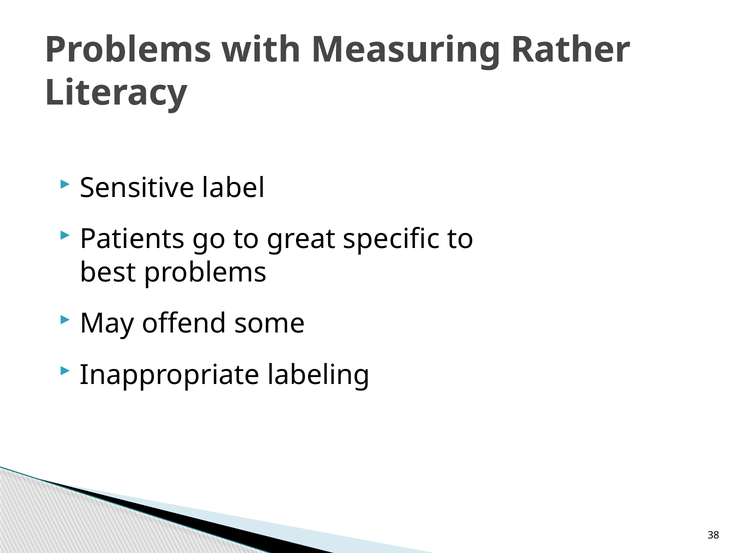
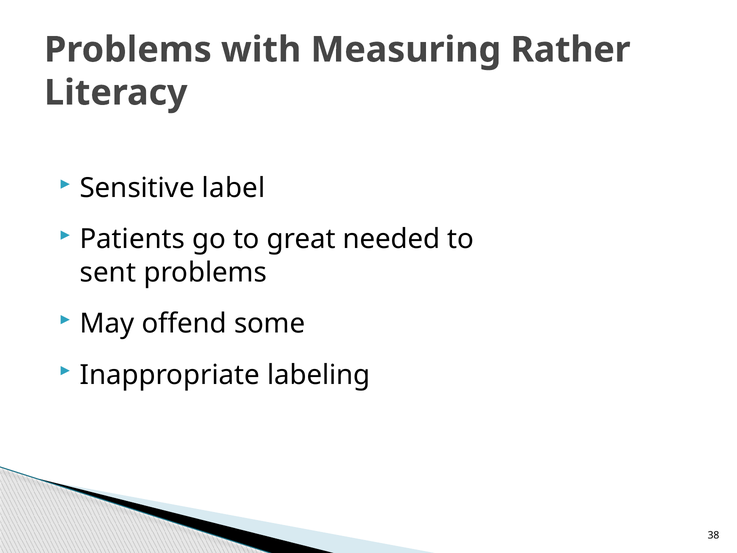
specific: specific -> needed (392, 239)
best: best -> sent (108, 272)
